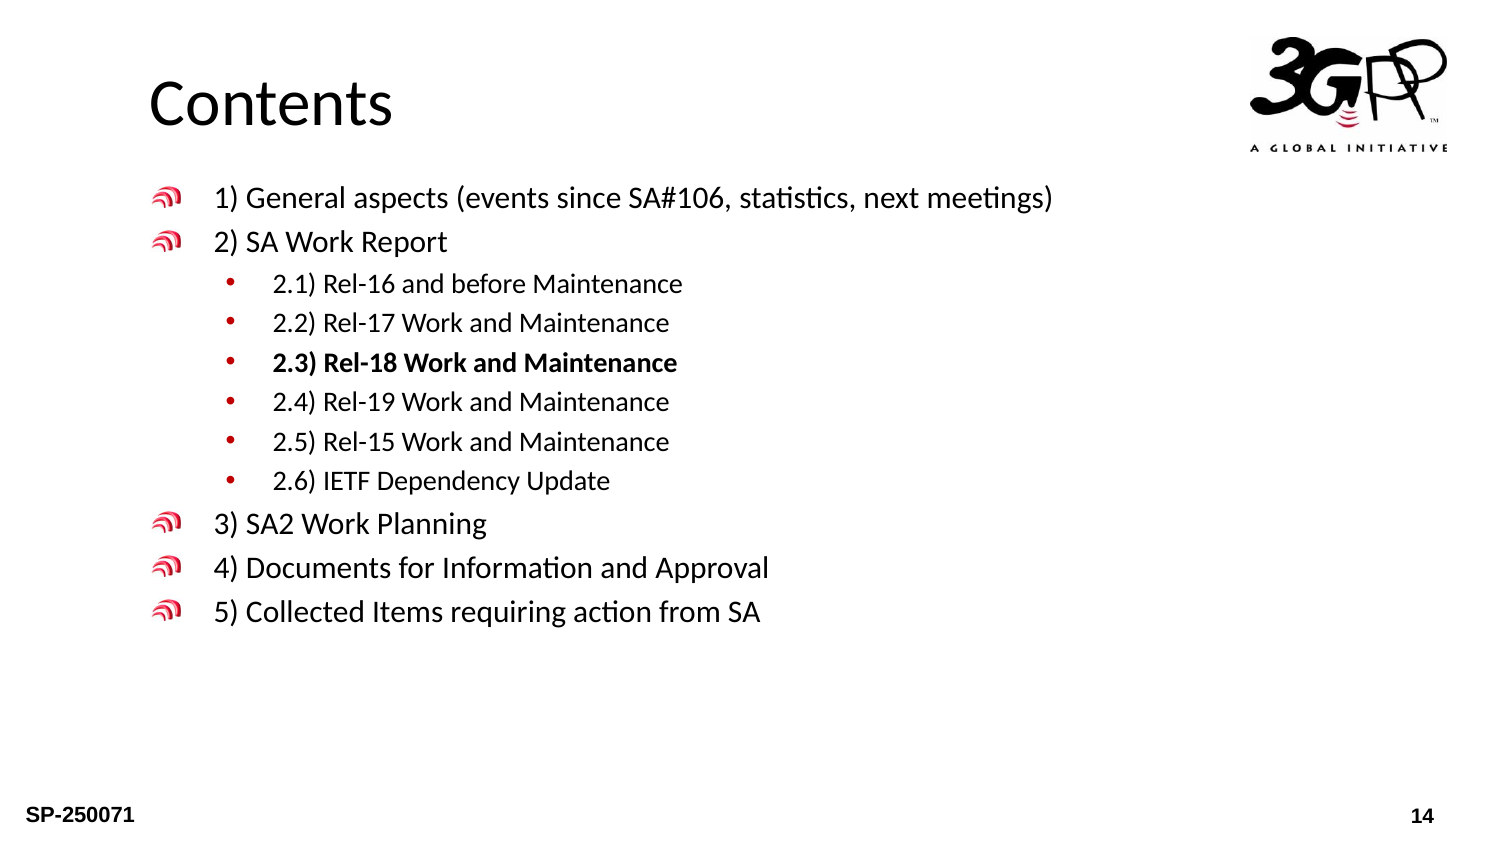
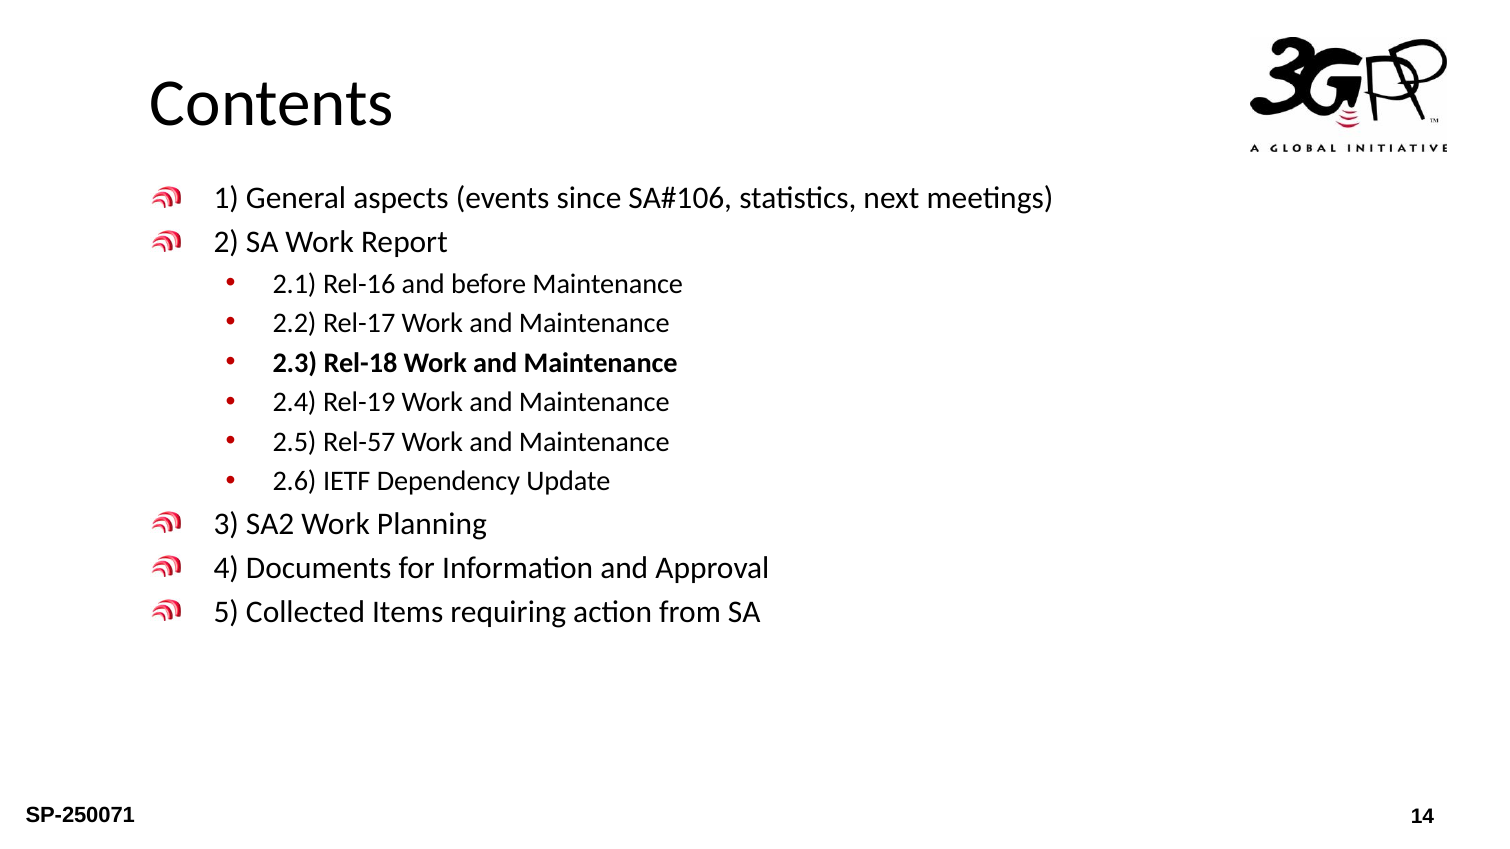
Rel-15: Rel-15 -> Rel-57 (359, 442)
